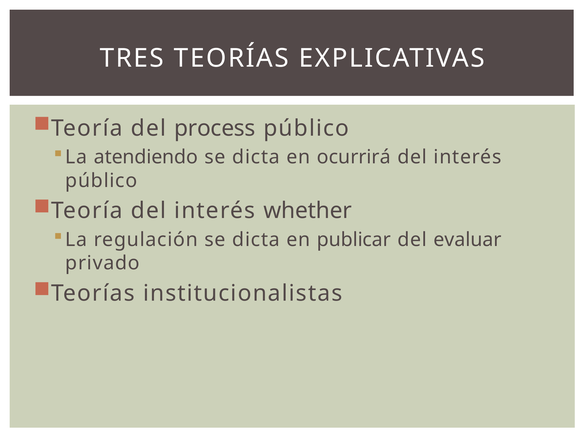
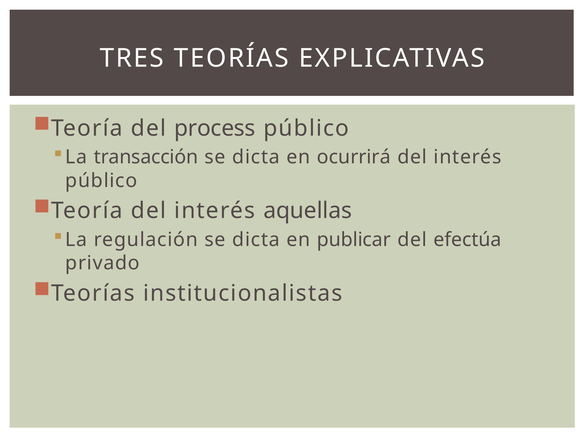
atendiendo: atendiendo -> transacción (146, 157)
whether: whether -> aquellas (308, 211)
evaluar: evaluar -> efectúa (468, 240)
